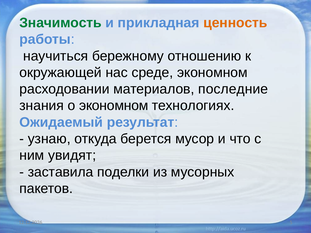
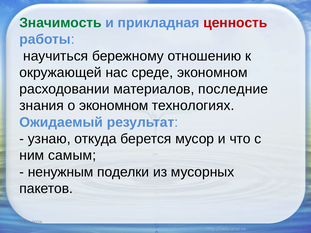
ценность colour: orange -> red (235, 23)
увидят: увидят -> самым (72, 156)
заставила: заставила -> ненужным (61, 172)
